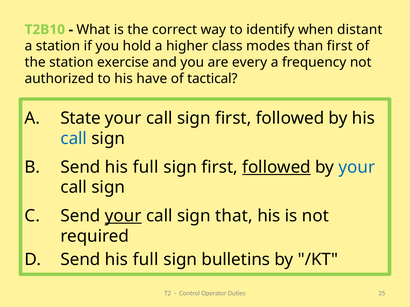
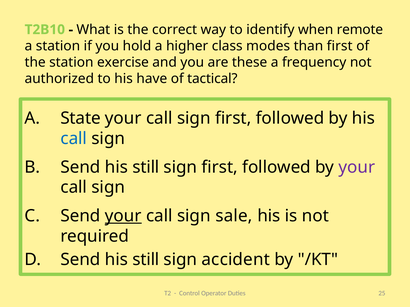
distant: distant -> remote (360, 30)
every: every -> these (250, 62)
full: full -> still (146, 167)
followed underline: present -> none (276, 167)
your colour: blue -> purple (357, 167)
that: that -> sale (234, 216)
full: full -> still (146, 260)
bulletins: bulletins -> accident (236, 260)
